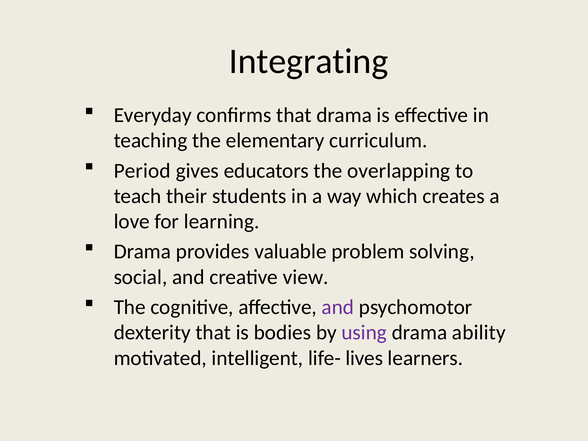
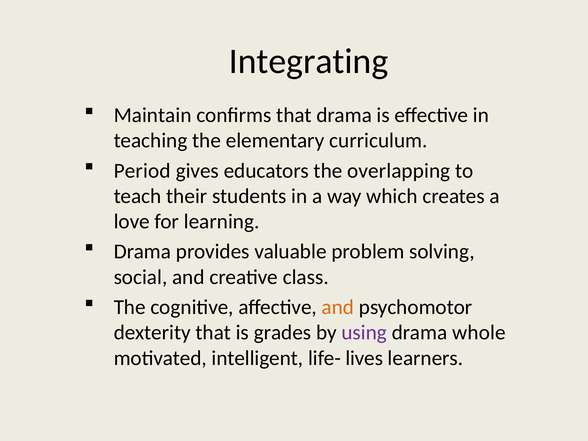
Everyday: Everyday -> Maintain (153, 115)
view: view -> class (306, 277)
and colour: purple -> orange (338, 307)
bodies: bodies -> grades (282, 333)
ability: ability -> whole (479, 333)
